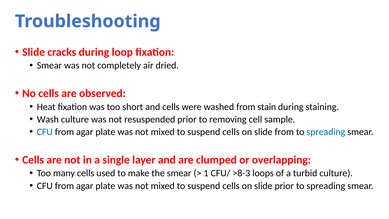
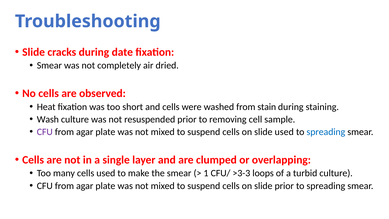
loop: loop -> date (122, 52)
CFU colour: blue -> purple (45, 132)
slide from: from -> used (284, 132)
>8-3: >8-3 -> >3-3 (241, 173)
